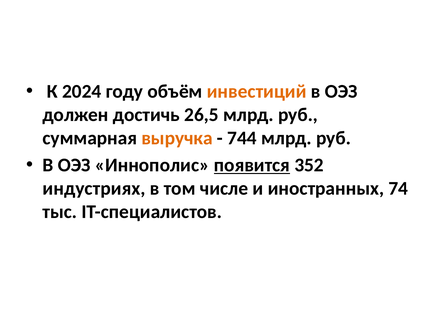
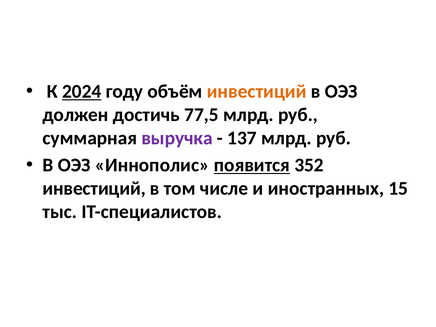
2024 underline: none -> present (82, 91)
26,5: 26,5 -> 77,5 (202, 115)
выручка colour: orange -> purple (177, 138)
744: 744 -> 137 (242, 138)
индустриях: индустриях -> инвестиций (94, 188)
74: 74 -> 15 (398, 188)
